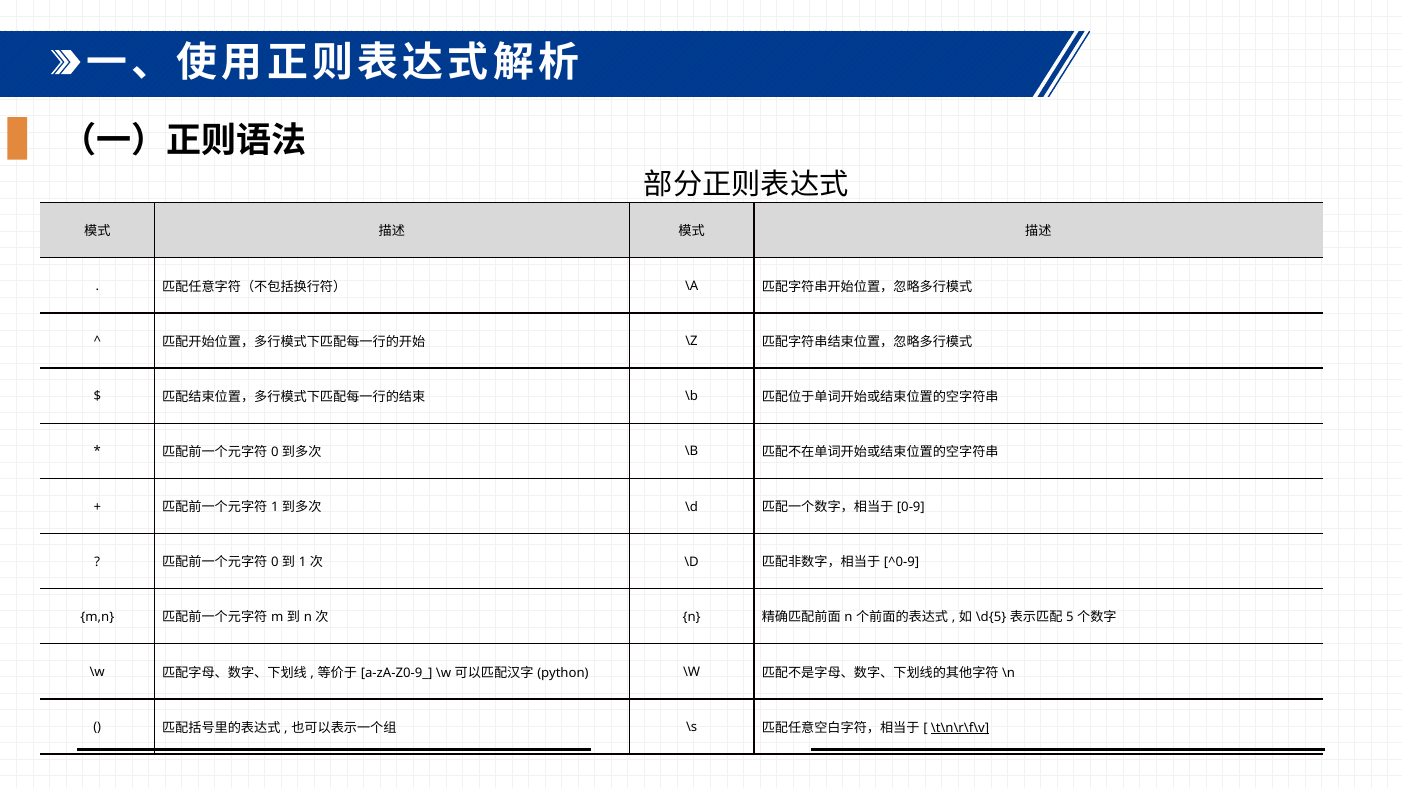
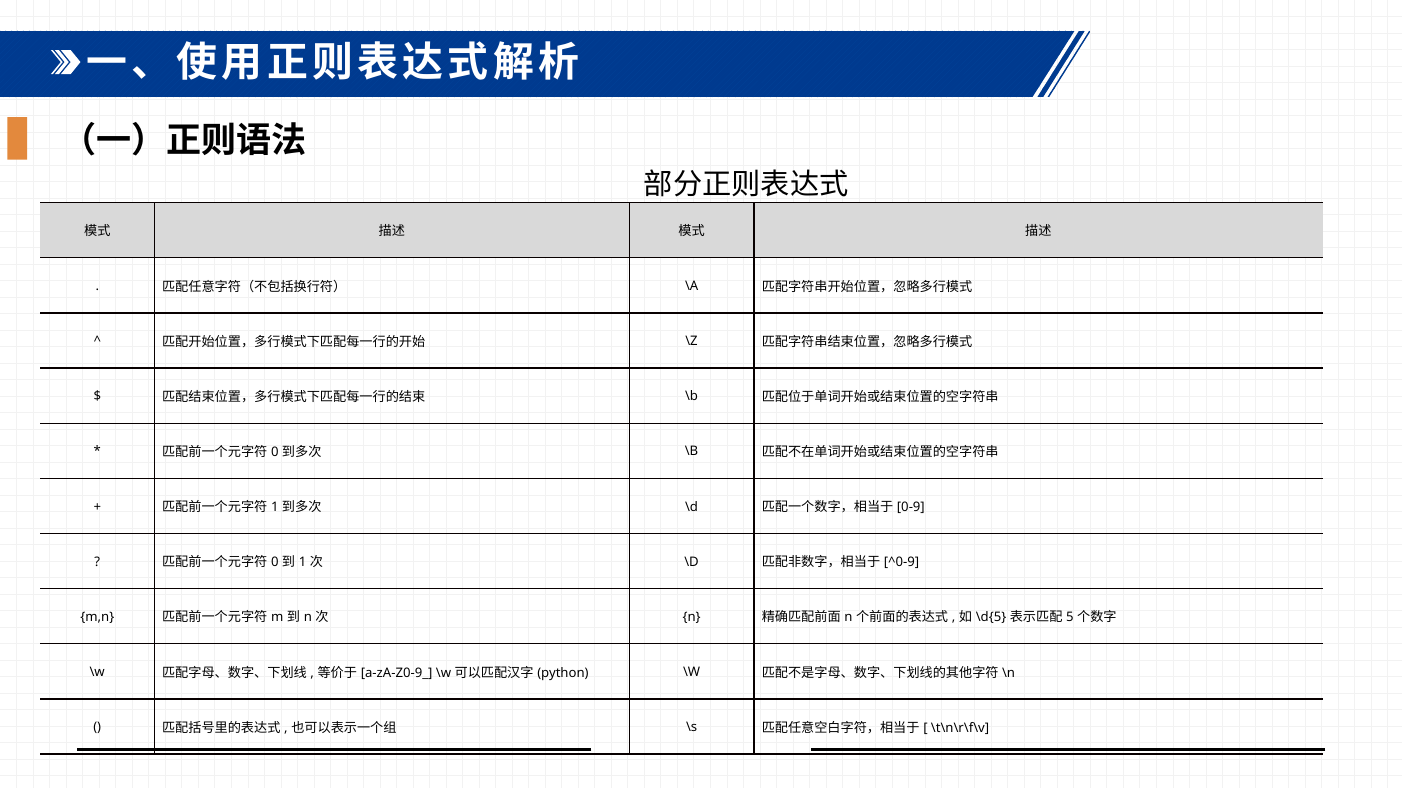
\t\n\r\f\v underline: present -> none (960, 728)
